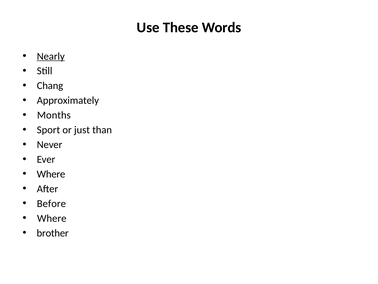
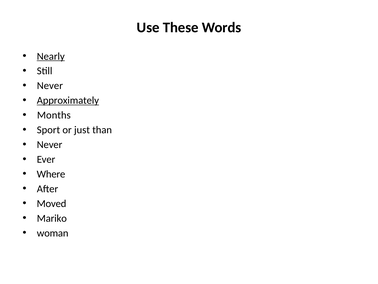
Chang: Chang -> Never (50, 86)
Approximately underline: none -> present (68, 100)
Before: Before -> Moved (52, 203)
Where: Where -> Mariko (52, 218)
brother: brother -> woman (53, 233)
